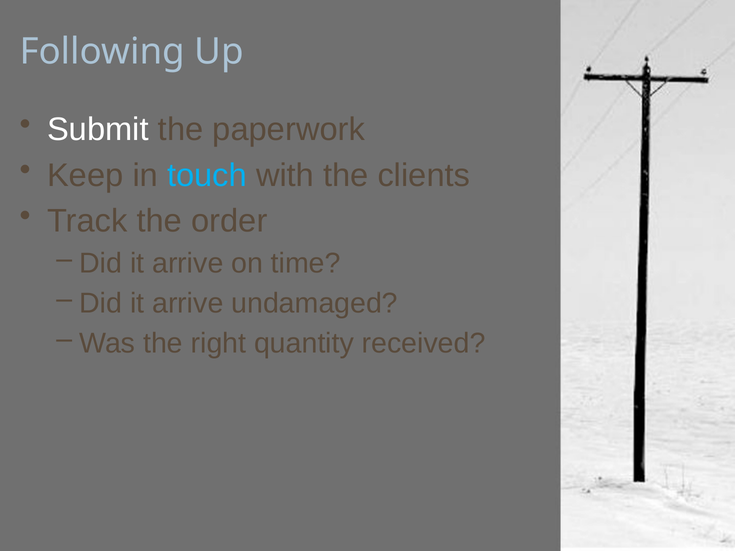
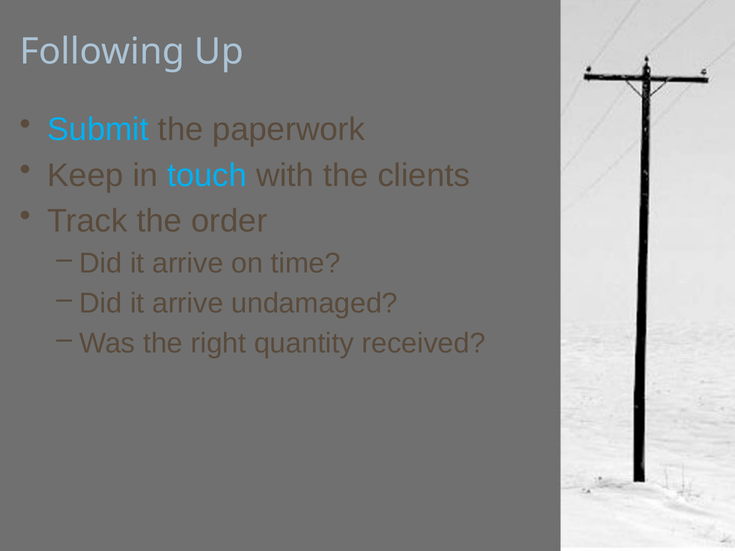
Submit colour: white -> light blue (98, 130)
